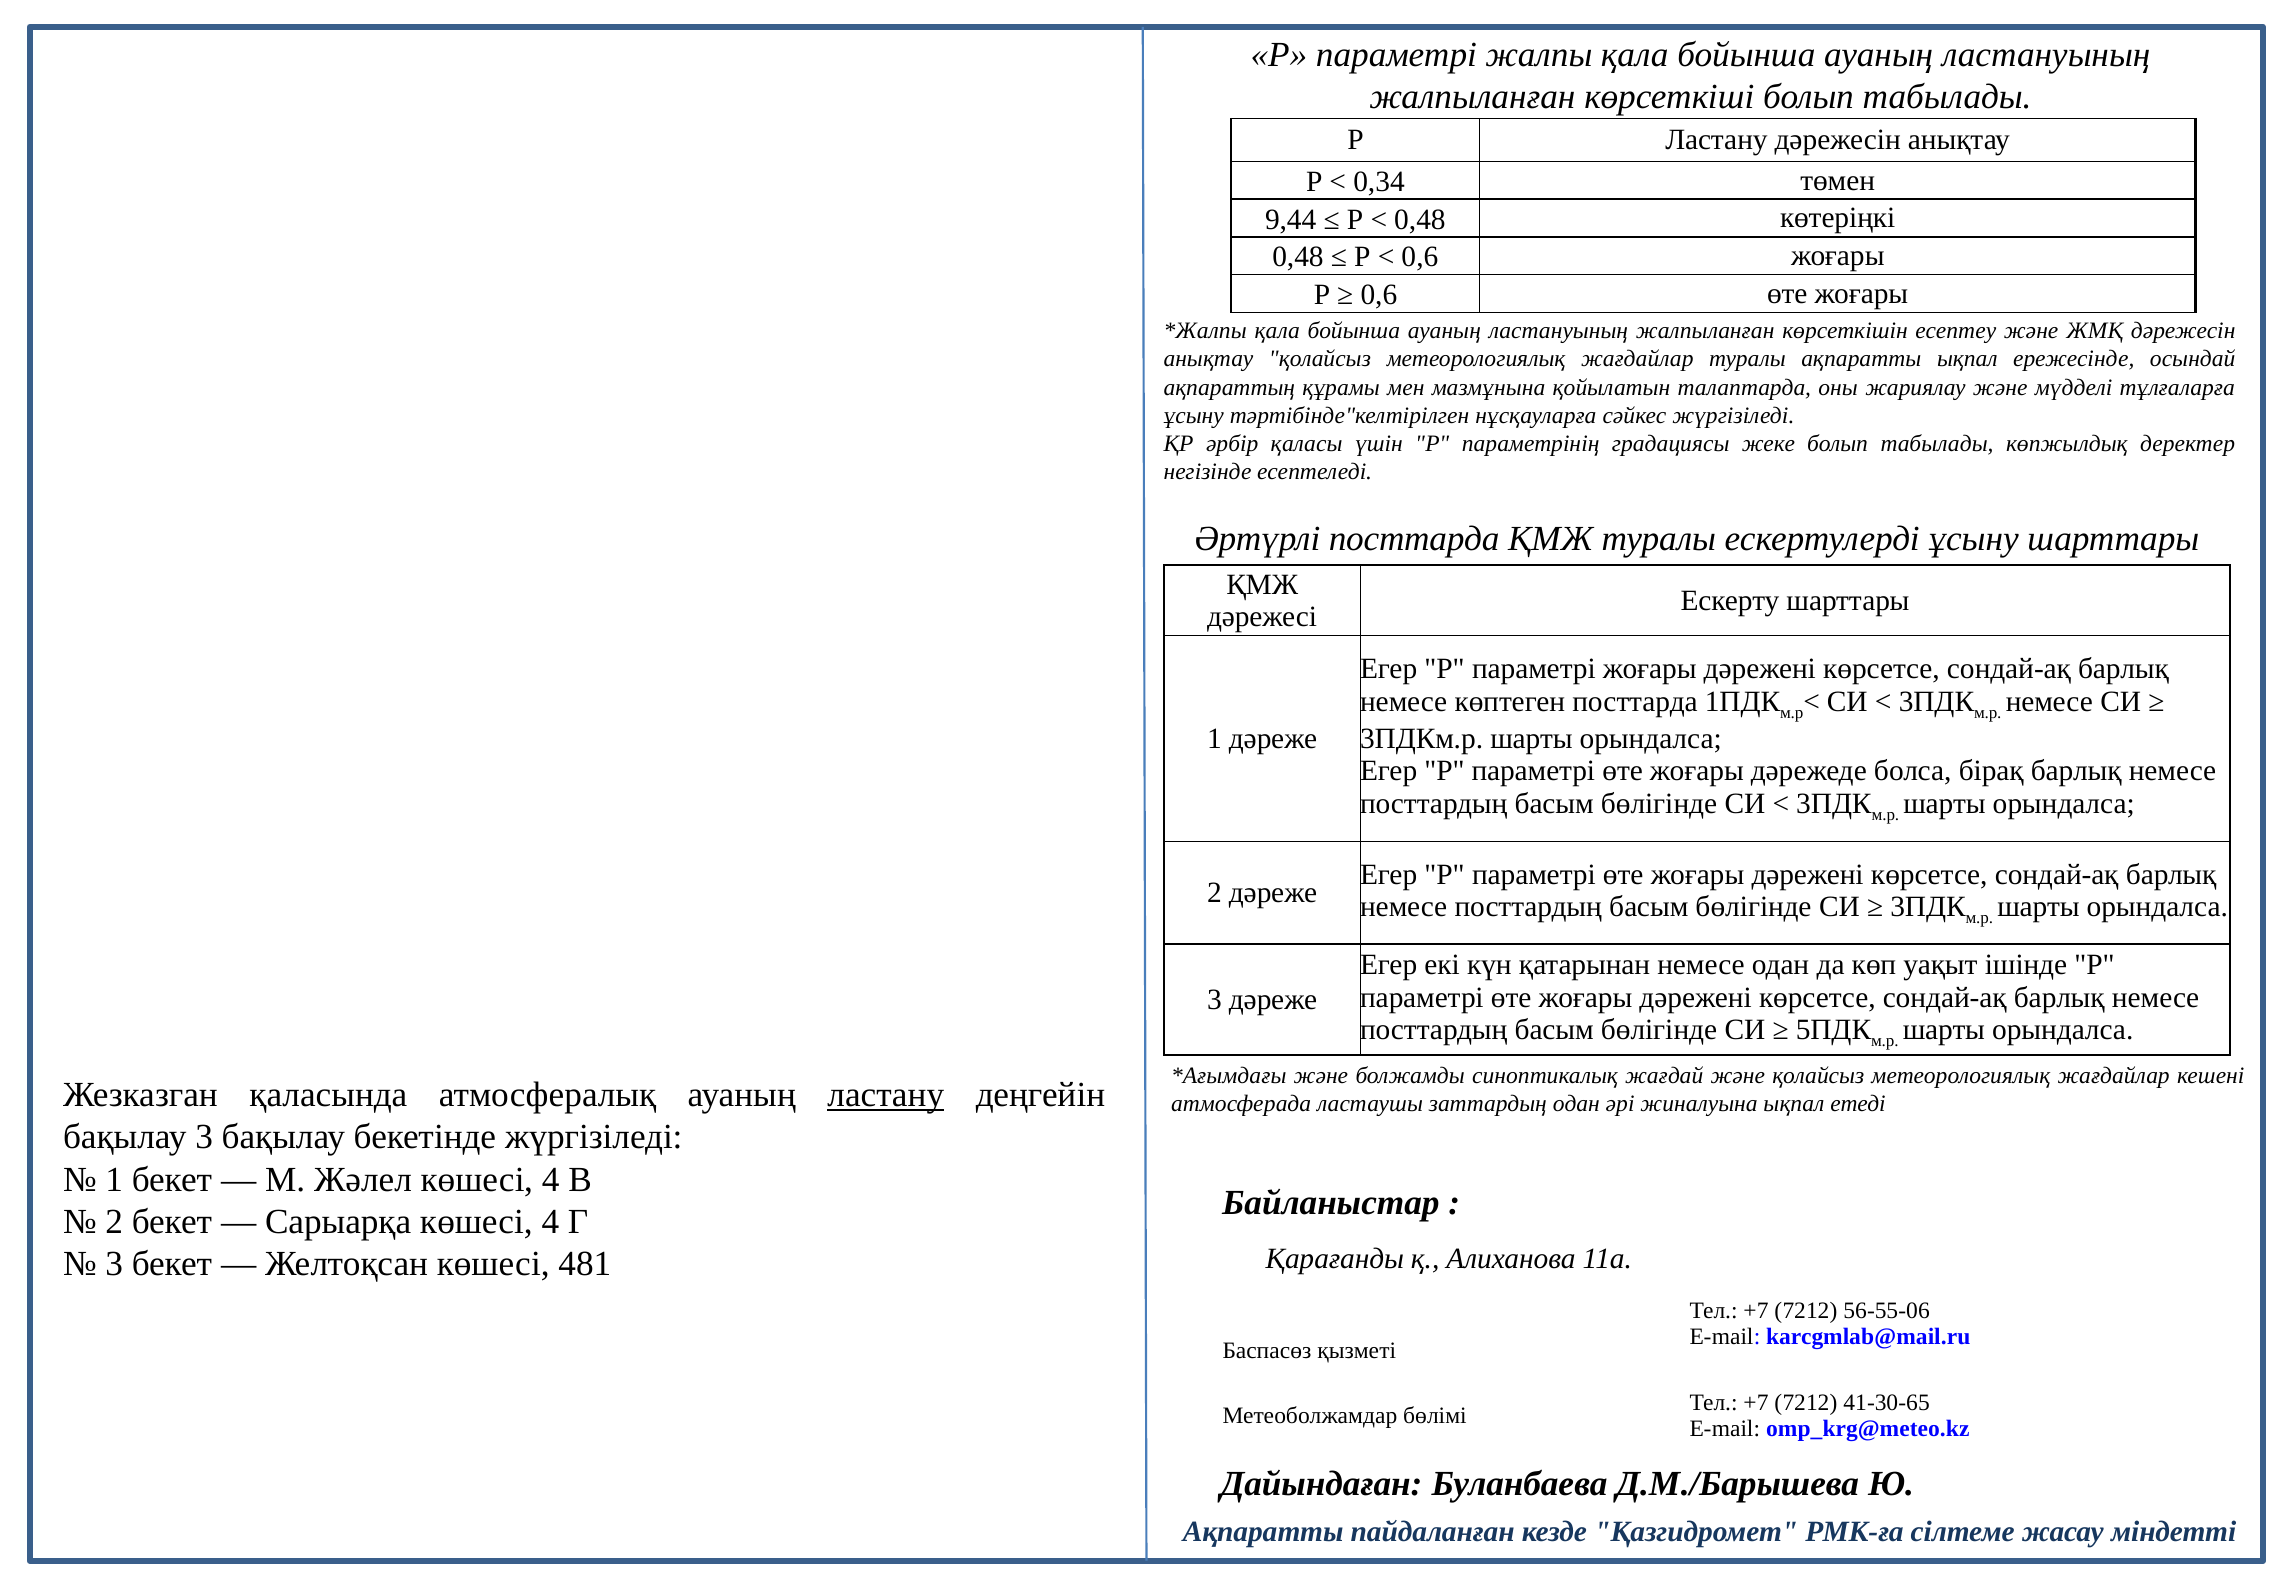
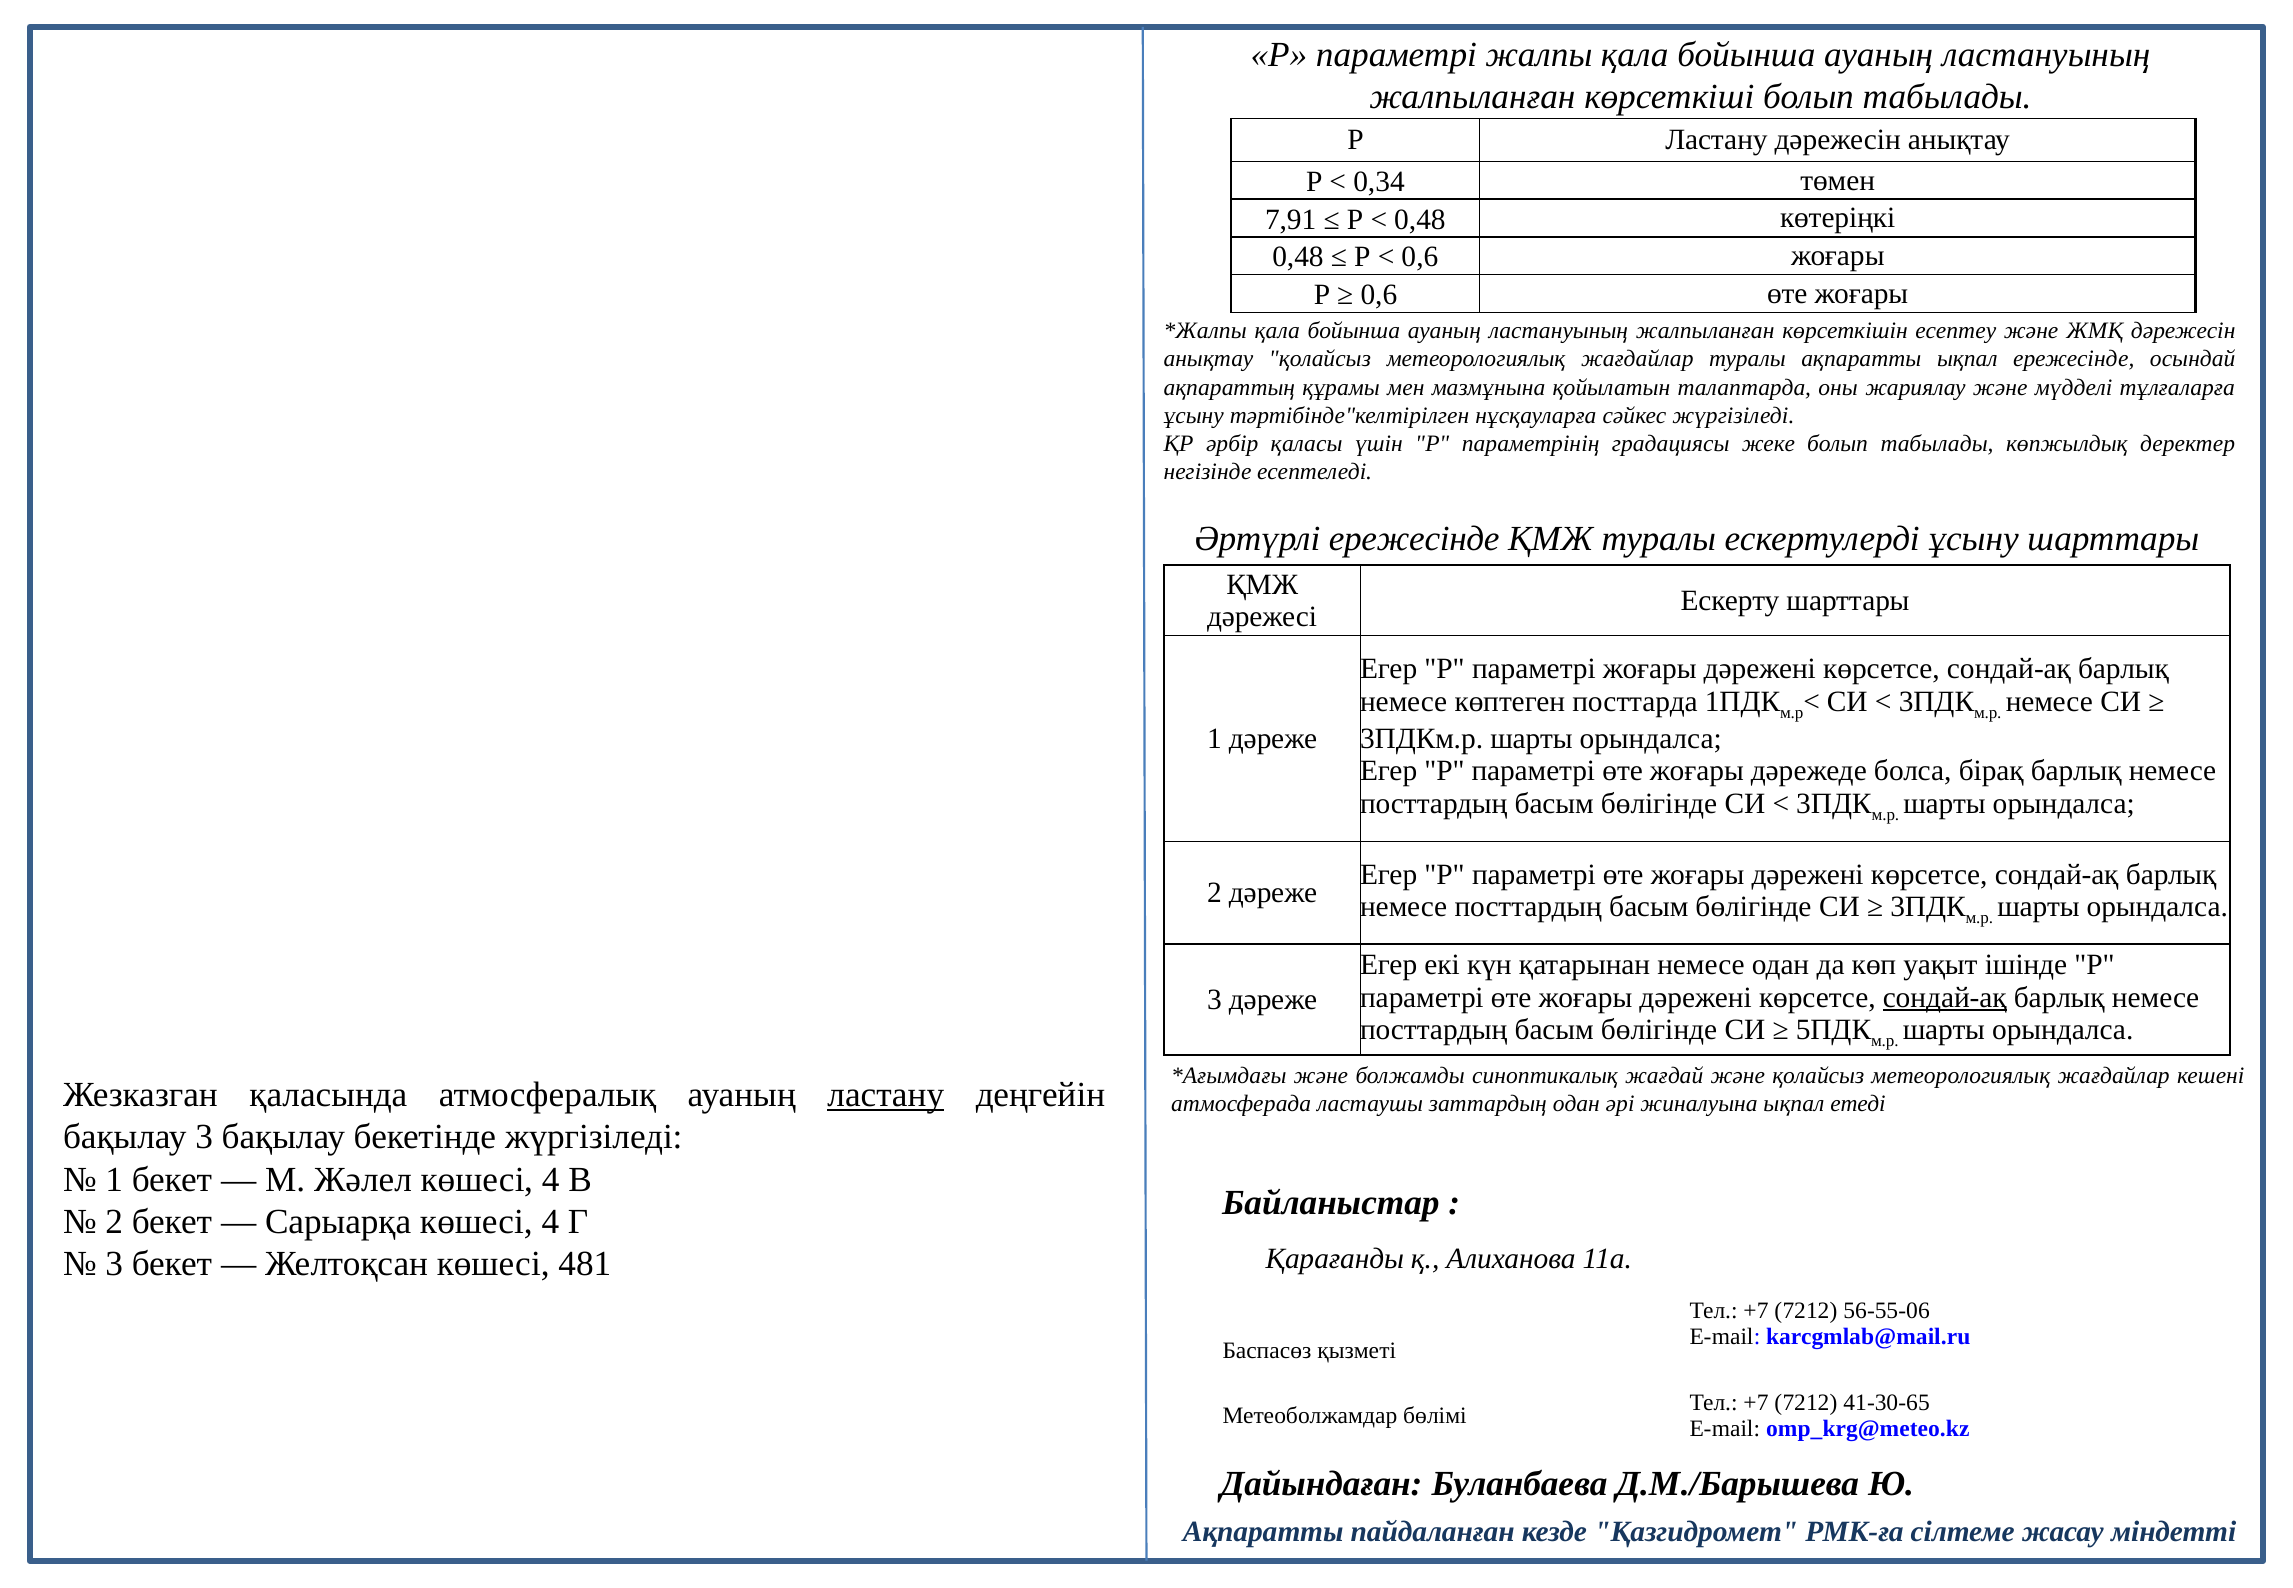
9,44: 9,44 -> 7,91 (1291, 219)
Әртүрлі посттарда: посттарда -> ережесінде (1414, 539)
сондай-ақ underline: none -> present (1945, 997)
